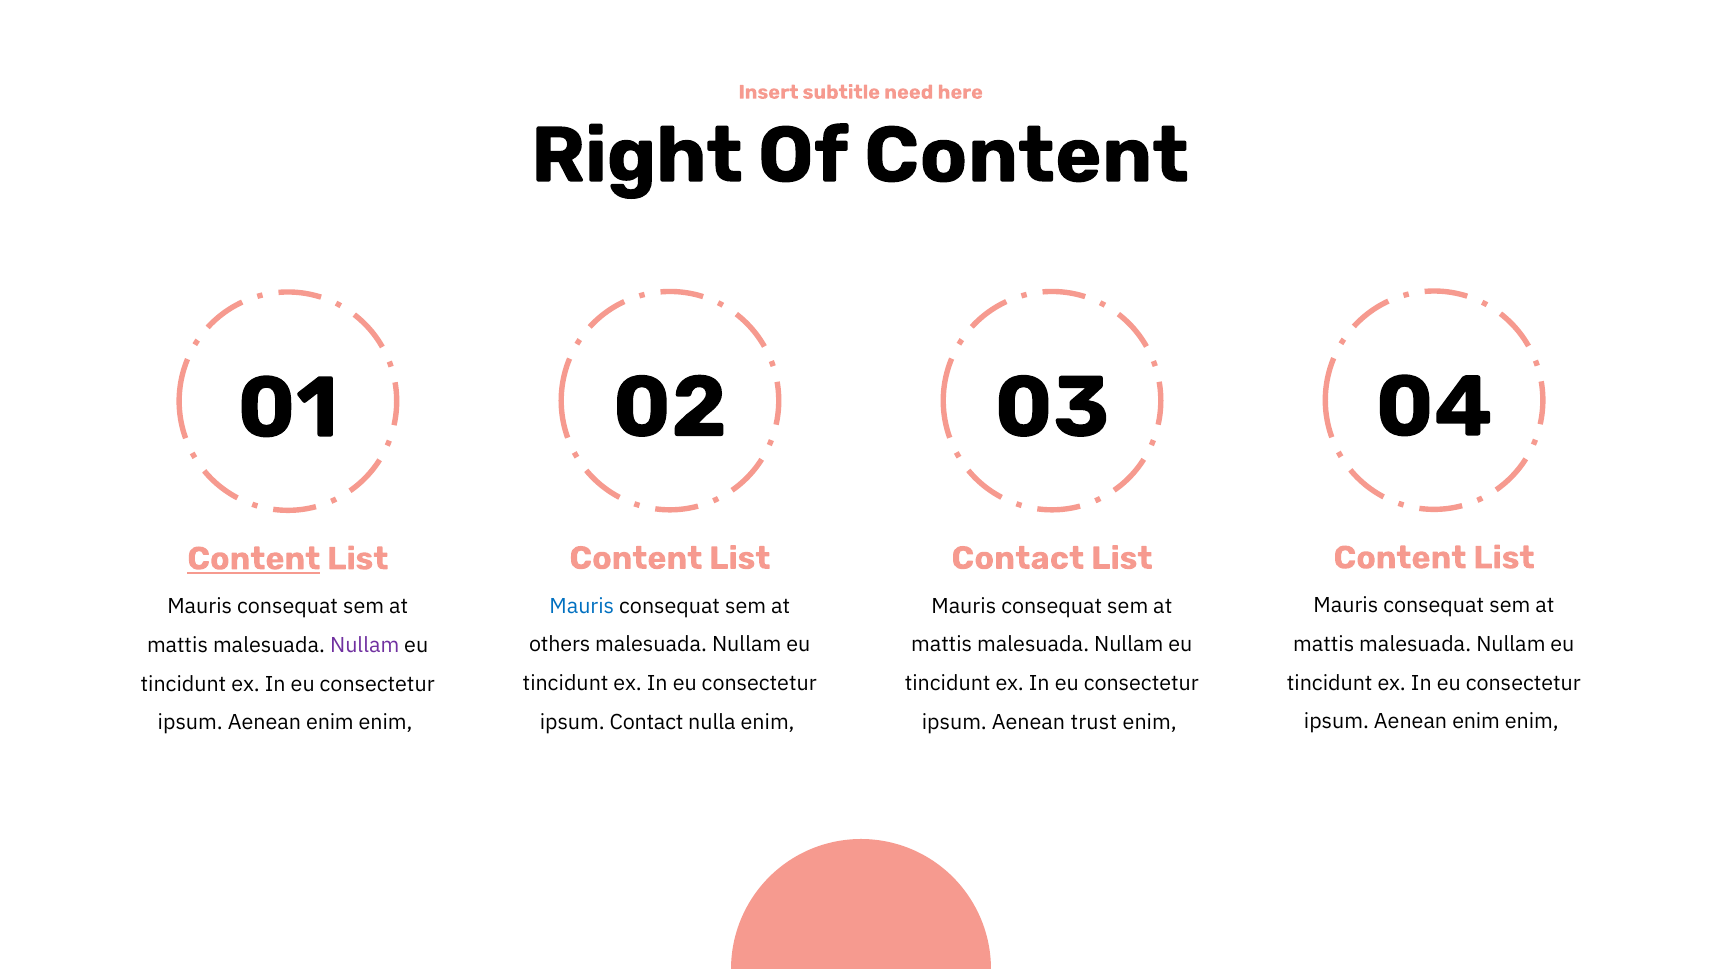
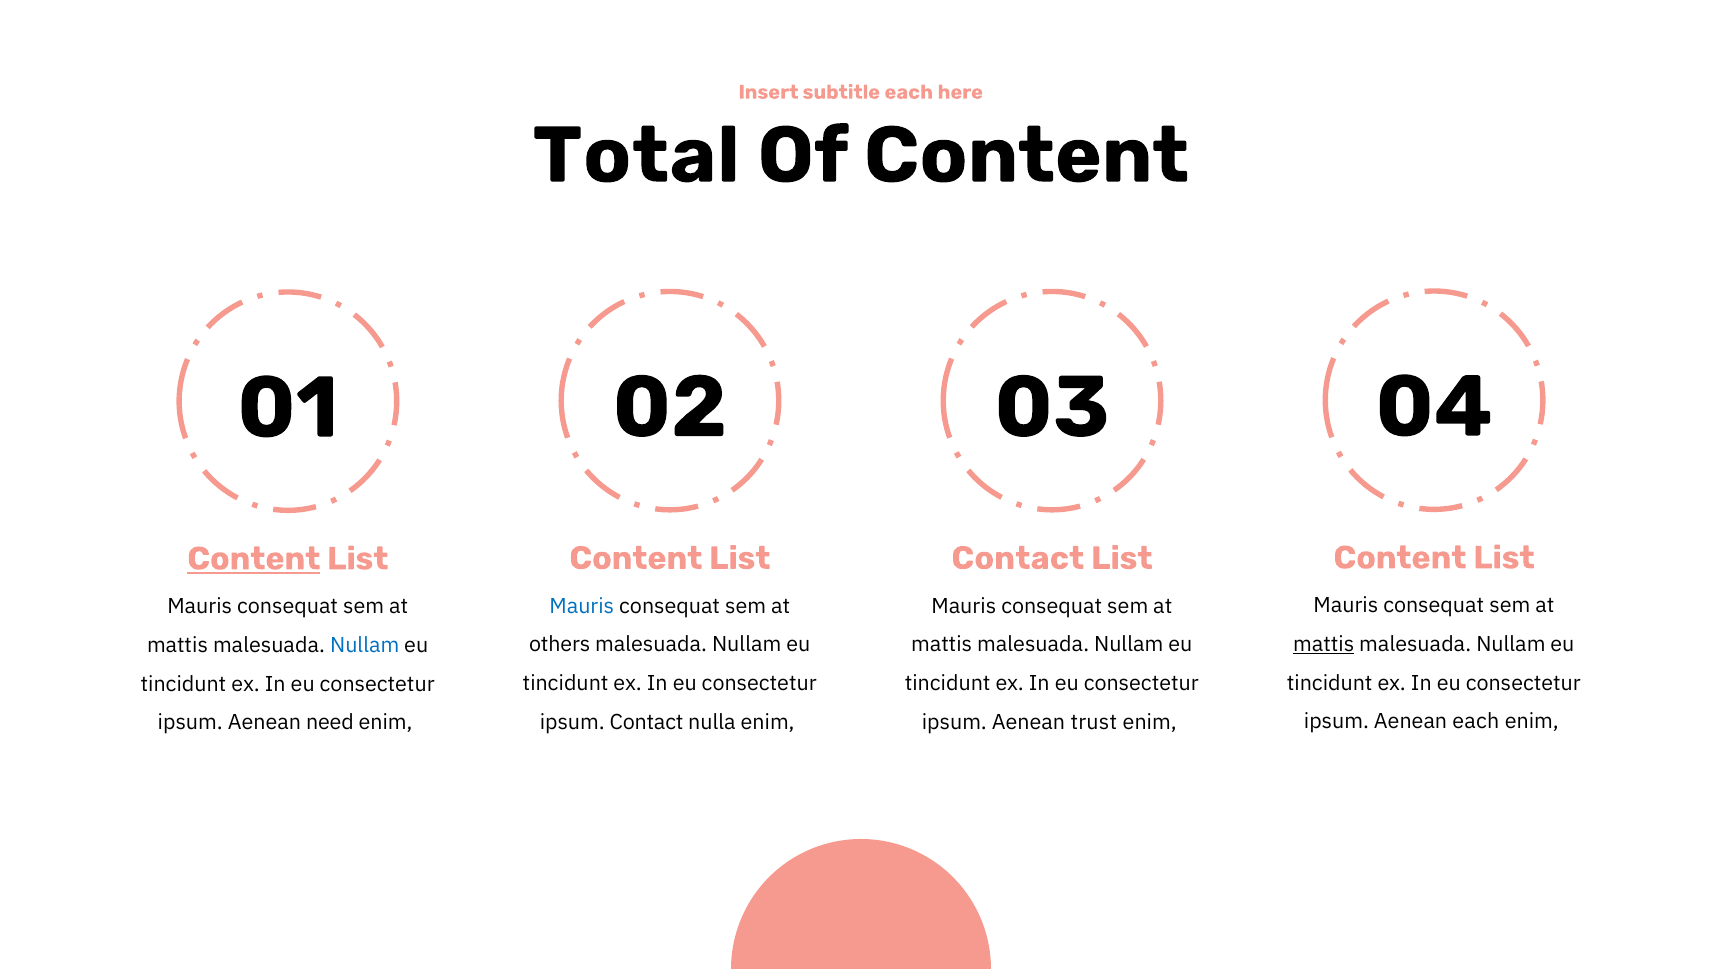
subtitle need: need -> each (909, 92)
Right: Right -> Total (636, 156)
mattis underline: none -> present (1324, 644)
Nullam colour: purple -> blue (365, 645)
enim: enim -> each (1476, 722)
enim: enim -> need (330, 723)
